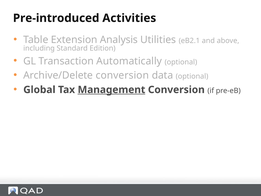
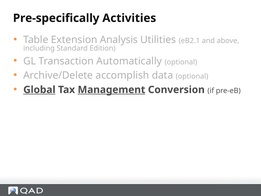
Pre-introduced: Pre-introduced -> Pre-specifically (56, 18)
Archive/Delete conversion: conversion -> accomplish (122, 75)
Global underline: none -> present (39, 90)
